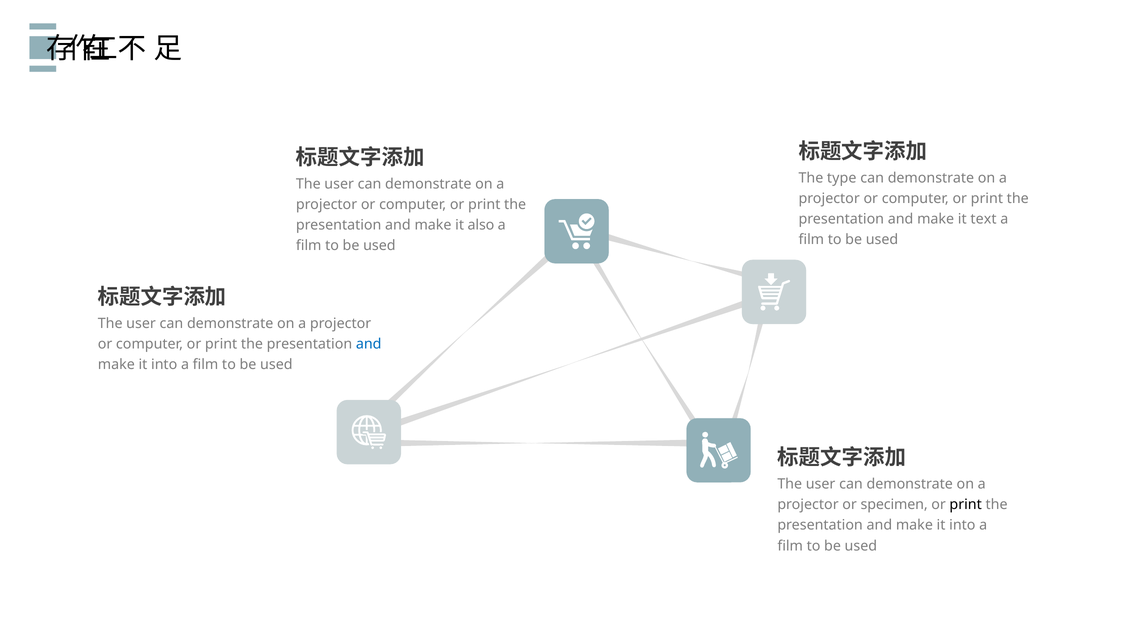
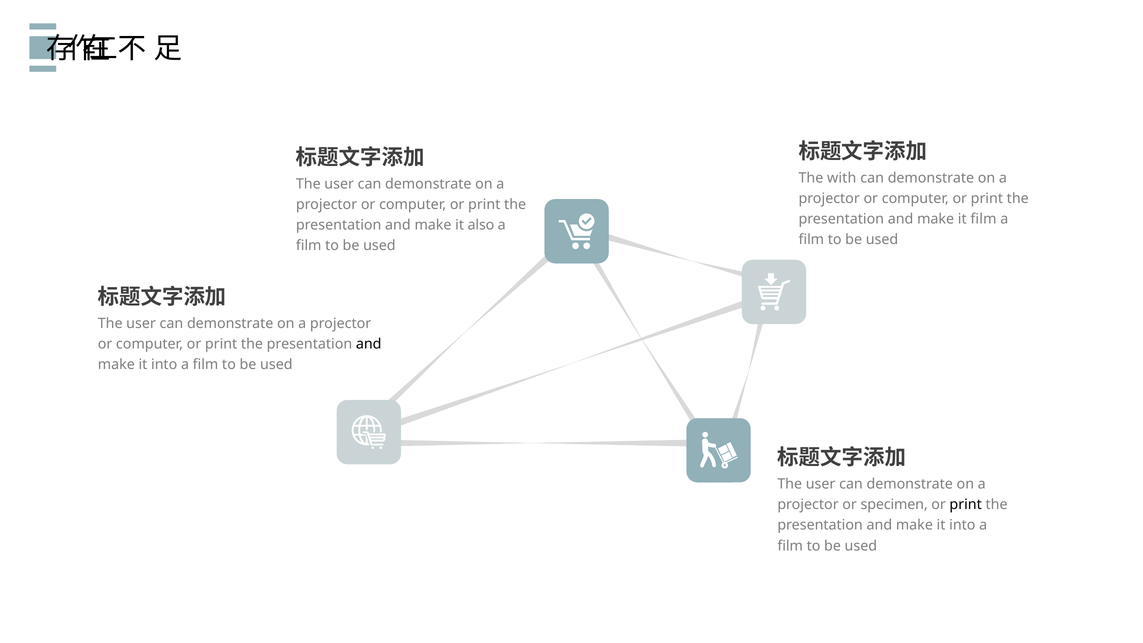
type: type -> with (842, 178)
it text: text -> film (983, 219)
and colour: blue -> black (369, 344)
